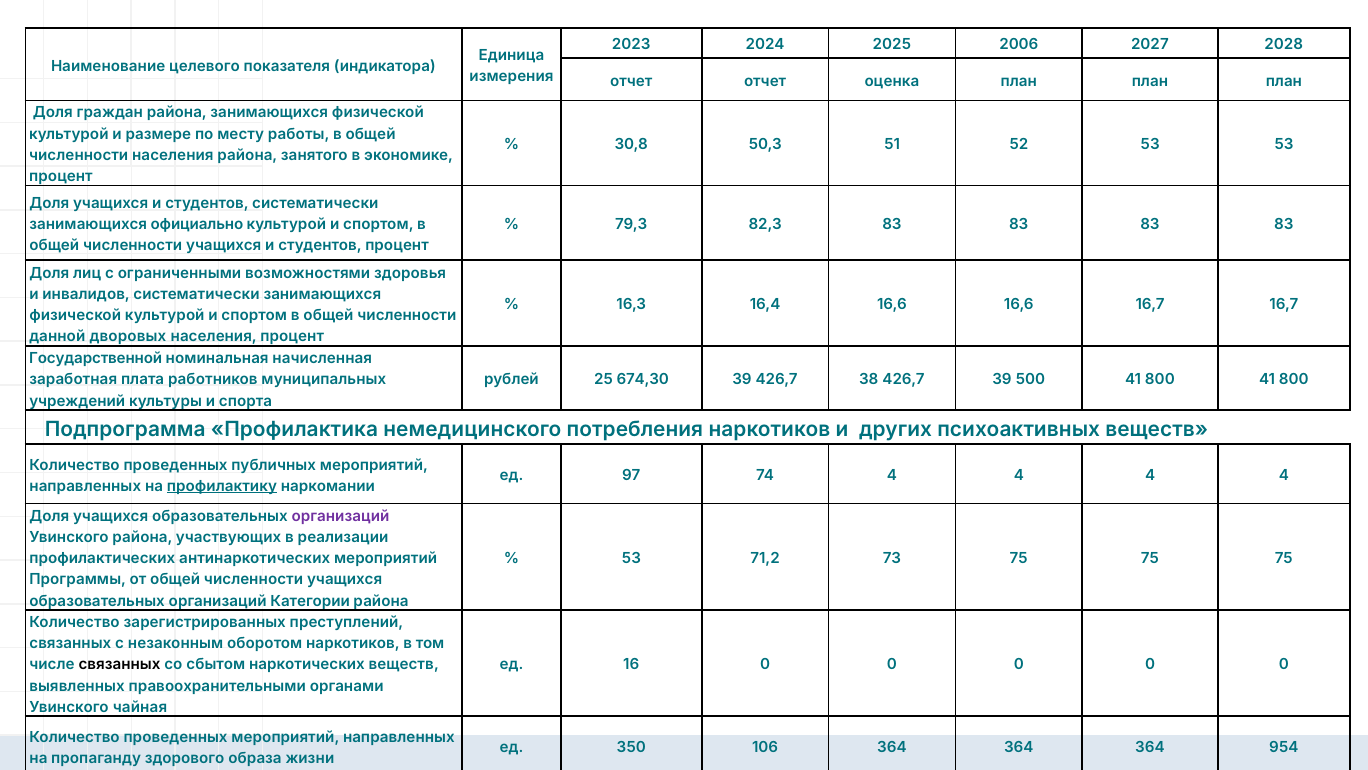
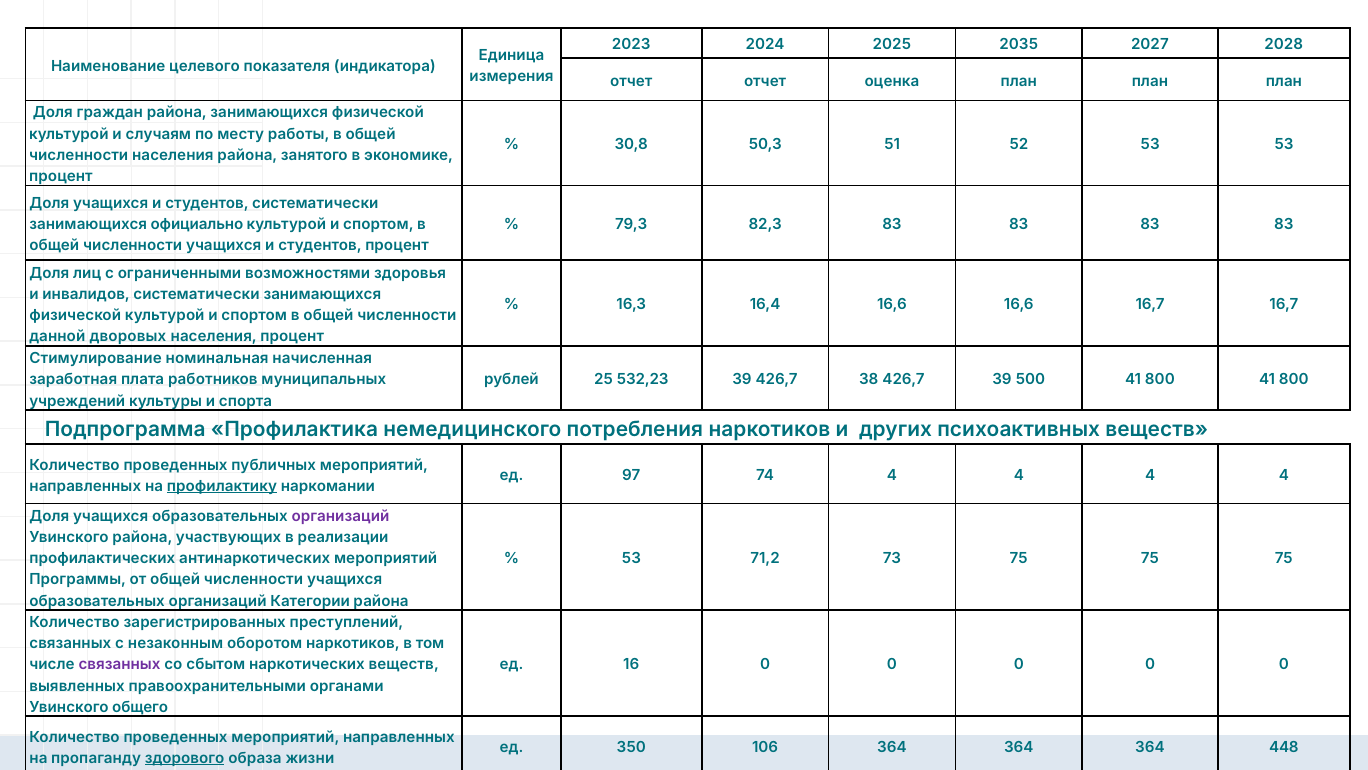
2006: 2006 -> 2035 (1019, 45)
размере: размере -> случаям (158, 134)
Государственной: Государственной -> Стимулирование (96, 358)
674,30: 674,30 -> 532,23 (643, 380)
связанных colour: black -> purple (120, 665)
чайная: чайная -> общего (140, 707)
954: 954 -> 448 (1284, 747)
здорового underline: none -> present (185, 758)
